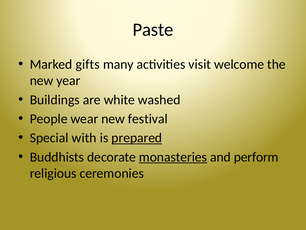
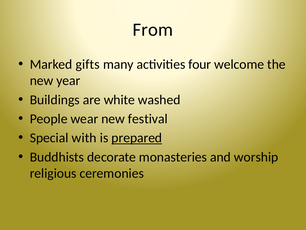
Paste: Paste -> From (153, 30)
visit: visit -> four (200, 64)
monasteries underline: present -> none (173, 157)
perform: perform -> worship (256, 157)
